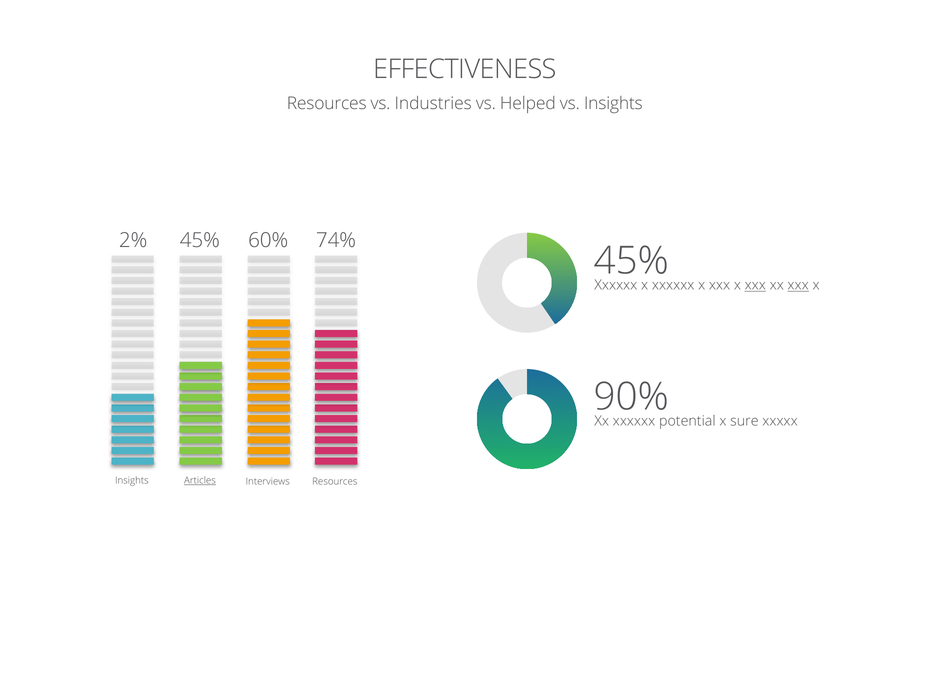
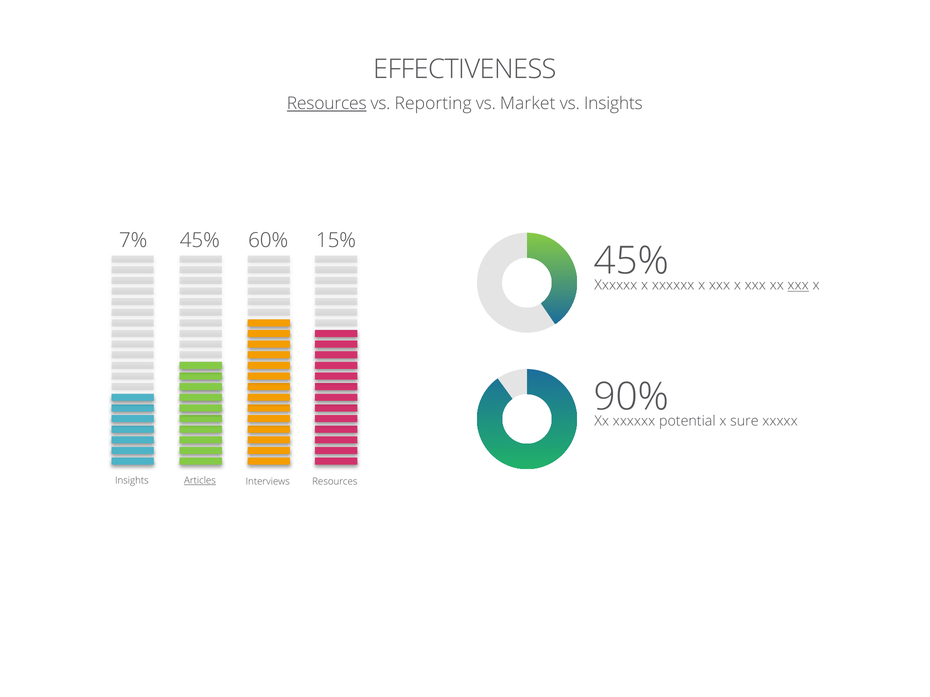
Resources underline: none -> present (327, 104)
Industries: Industries -> Reporting (433, 104)
Helped: Helped -> Market (528, 104)
2%: 2% -> 7% (133, 241)
74%: 74% -> 15% (336, 241)
xxx underline: present -> none (755, 285)
